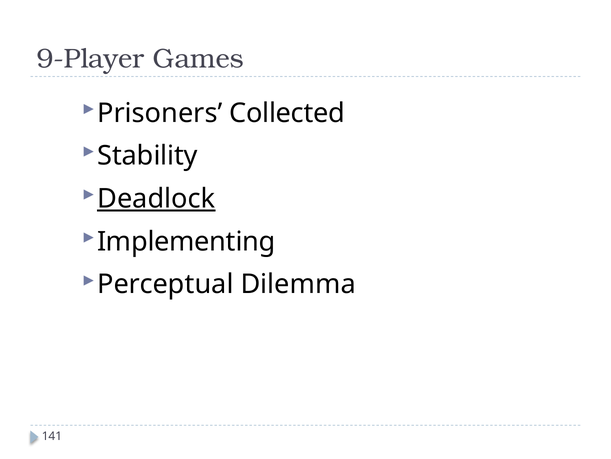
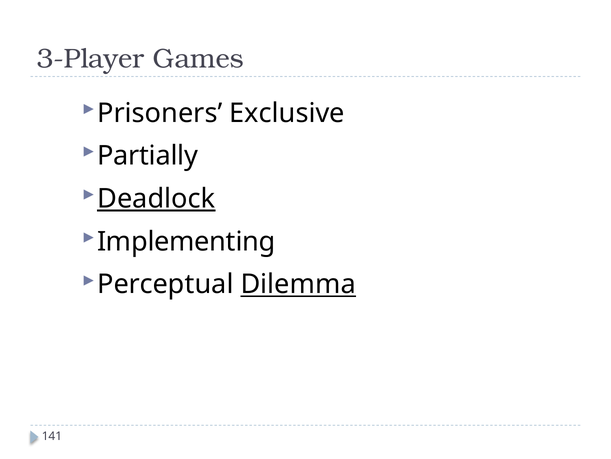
9-Player: 9-Player -> 3-Player (90, 59)
Collected: Collected -> Exclusive (287, 113)
Stability: Stability -> Partially (148, 156)
Dilemma underline: none -> present (298, 284)
